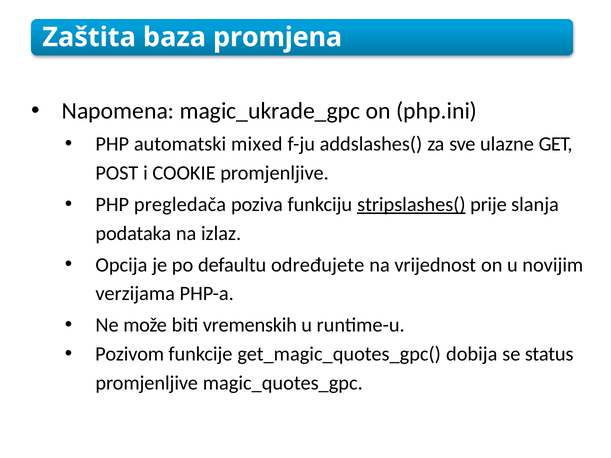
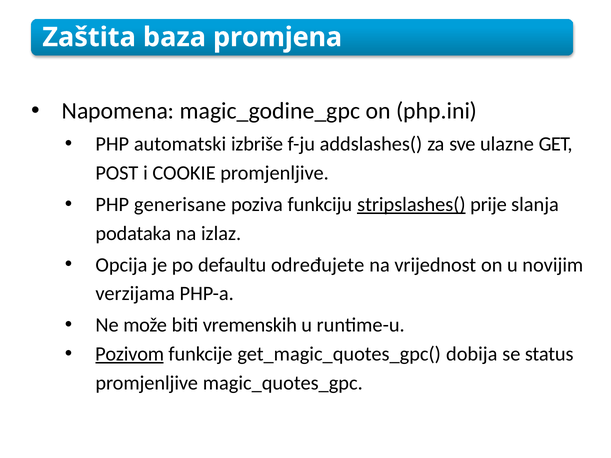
magic_ukrade_gpc: magic_ukrade_gpc -> magic_godine_gpc (270, 111)
mixed: mixed -> izbriše (257, 144)
pregledača: pregledača -> generisane (180, 205)
Pozivom underline: none -> present (130, 354)
